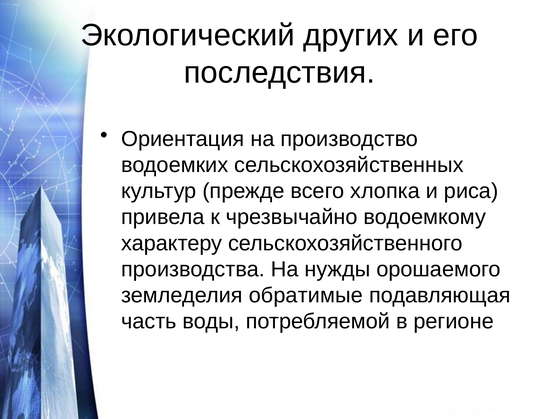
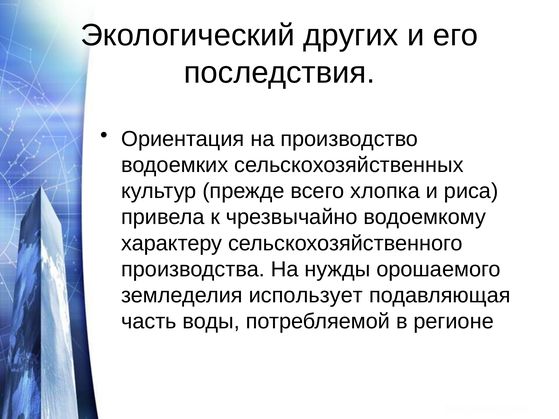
обратимые: обратимые -> использует (306, 296)
